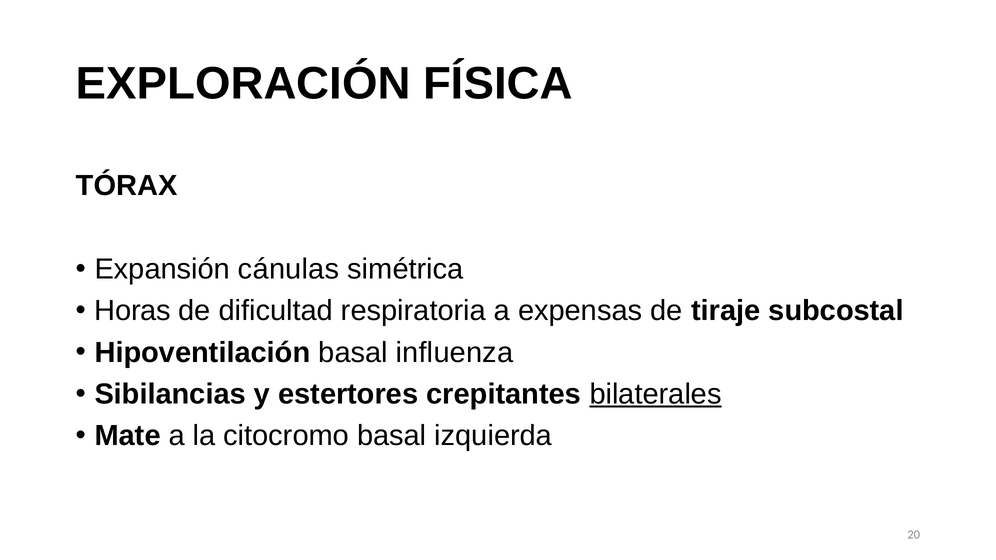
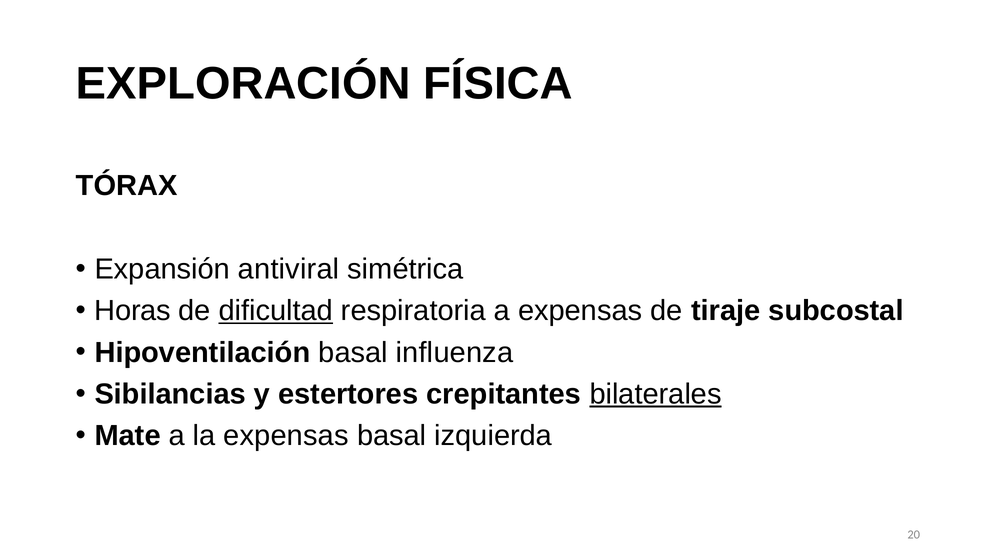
cánulas: cánulas -> antiviral (289, 269)
dificultad underline: none -> present (276, 311)
la citocromo: citocromo -> expensas (286, 436)
